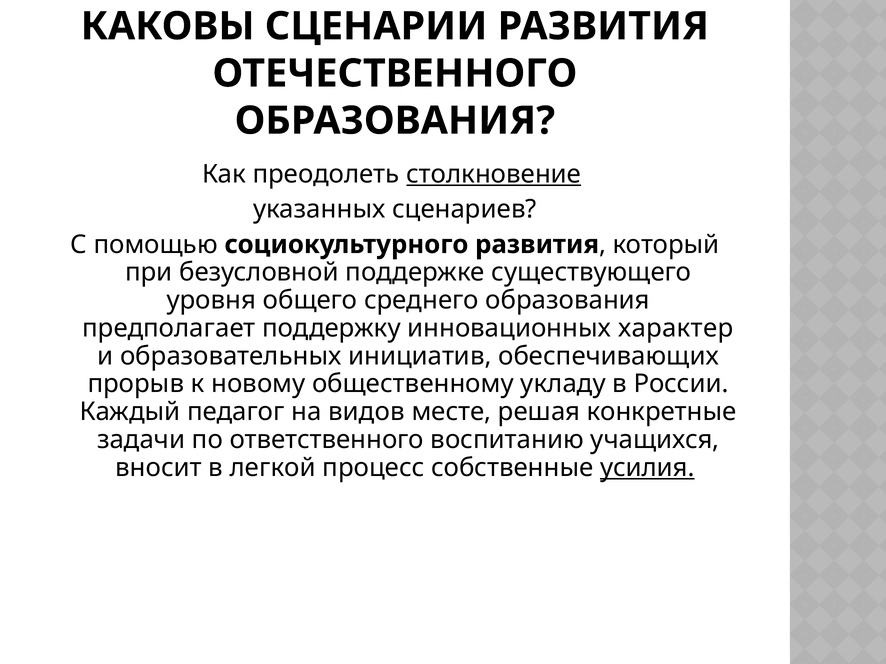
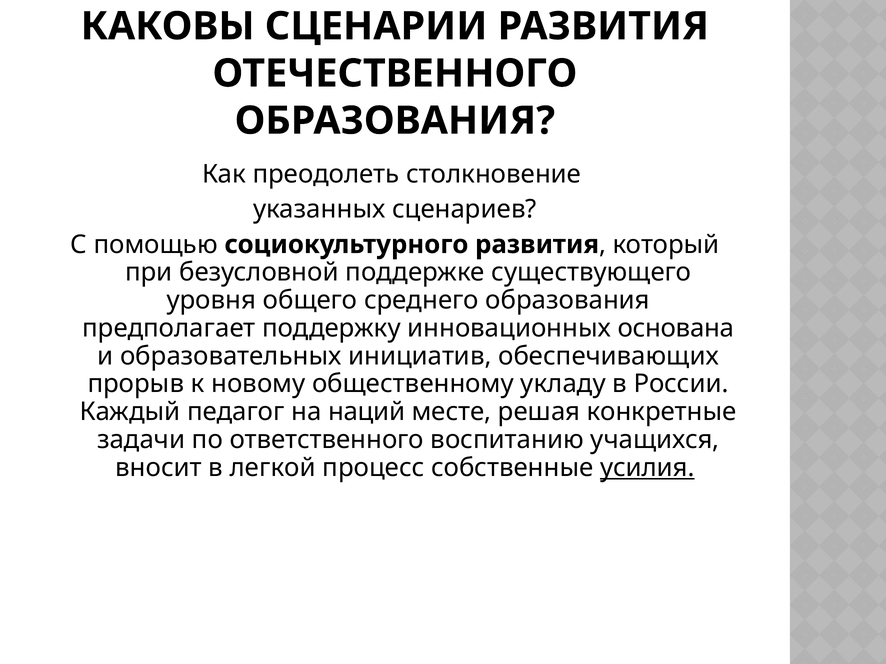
столкновение underline: present -> none (494, 174)
характер: характер -> основана (676, 328)
видов: видов -> наций (367, 412)
